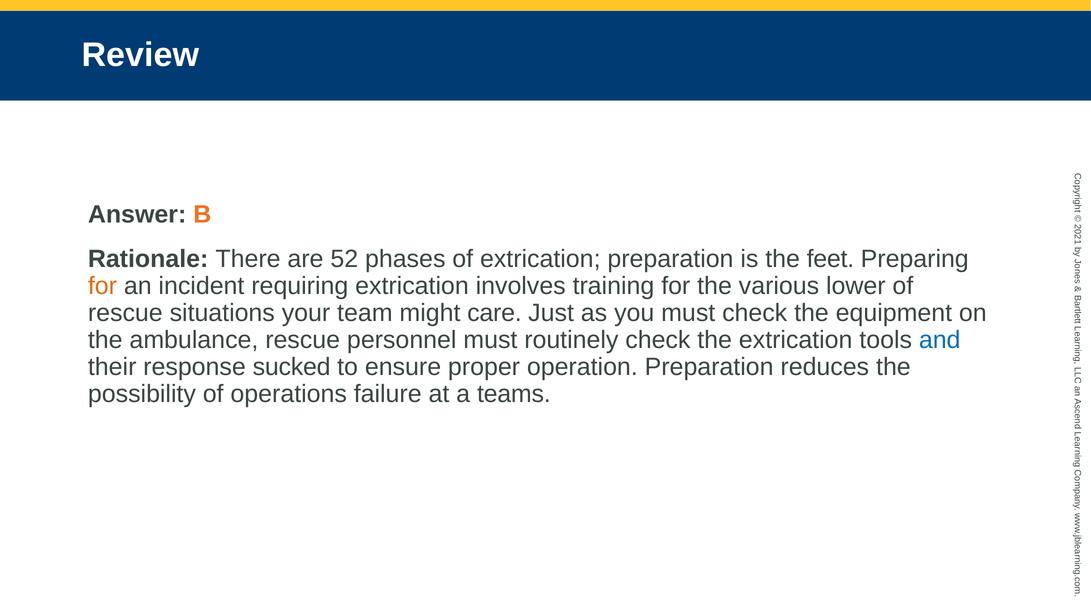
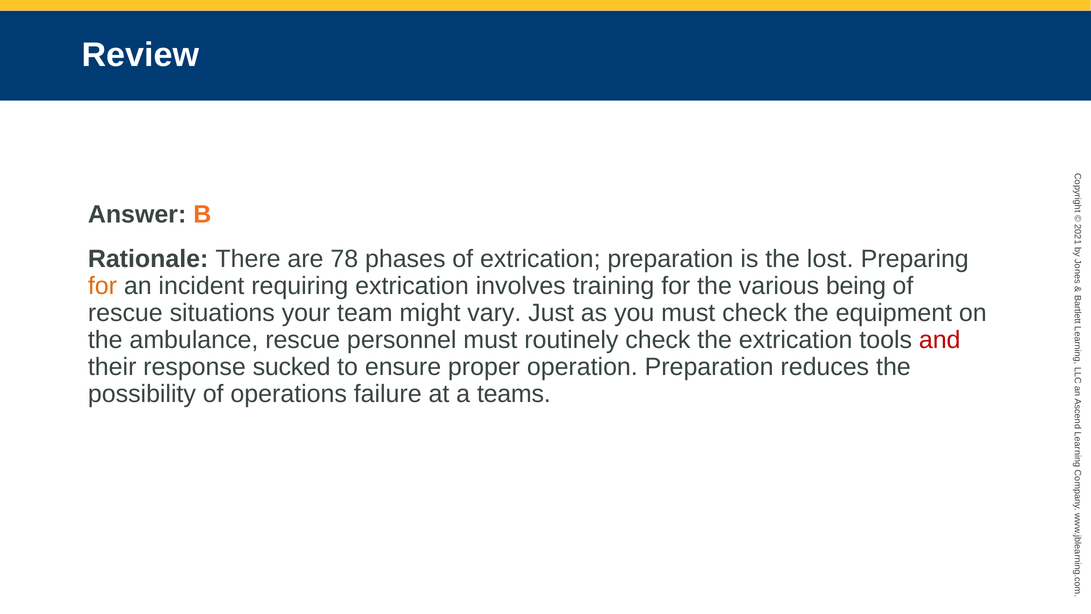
52: 52 -> 78 (344, 259)
feet: feet -> lost (830, 259)
lower: lower -> being (856, 286)
care: care -> vary (494, 313)
and colour: blue -> red (940, 340)
